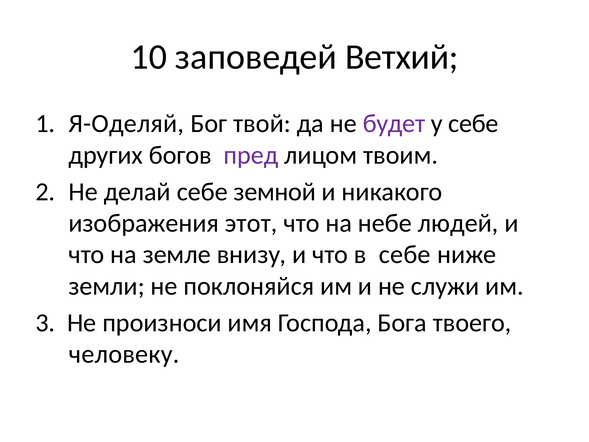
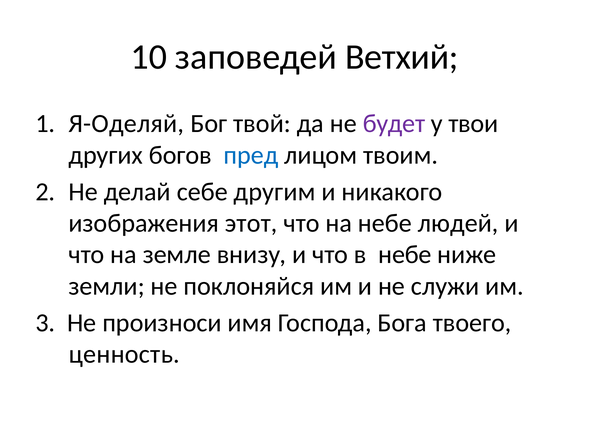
у себе: себе -> твои (473, 124)
пред colour: purple -> blue (251, 155)
земной: земной -> другим (275, 192)
в себе: себе -> небе (405, 254)
человеку: человеку -> ценность (124, 354)
